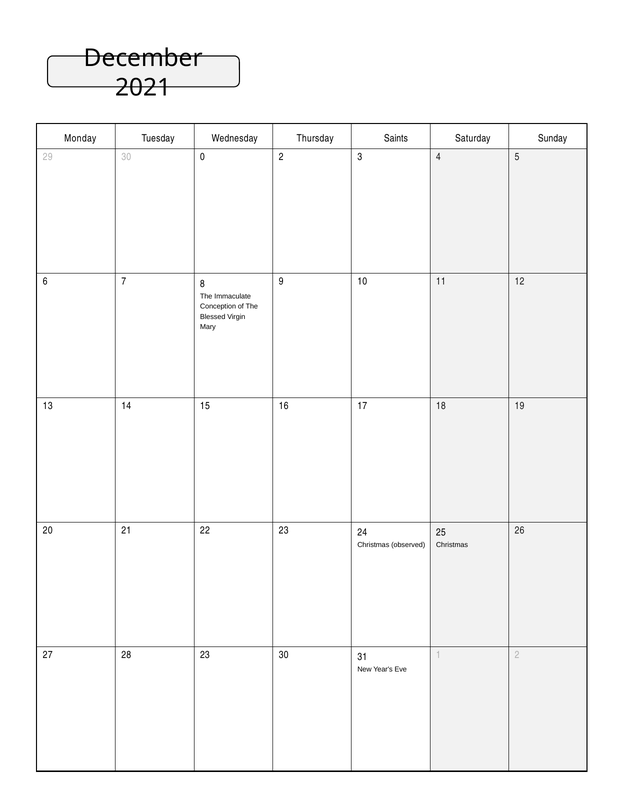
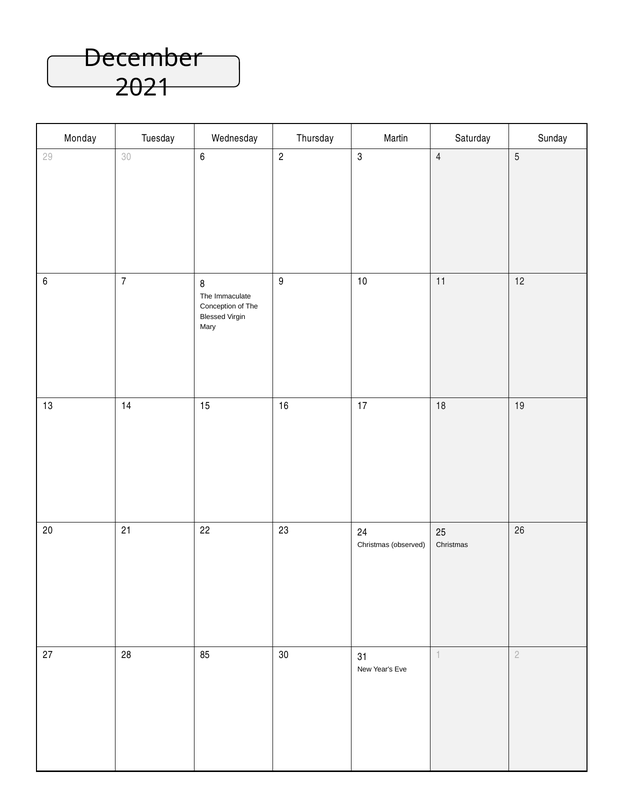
Saints: Saints -> Martin (396, 138)
30 0: 0 -> 6 (202, 157)
28 23: 23 -> 85 (205, 654)
